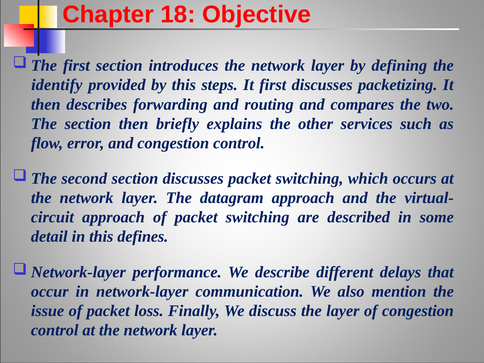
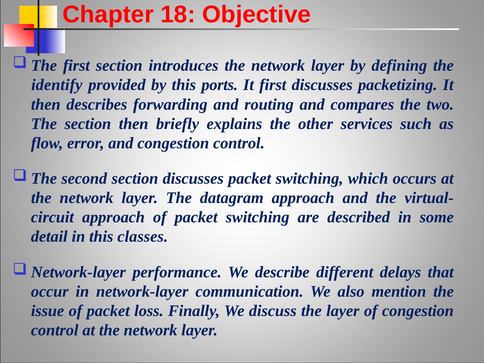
steps: steps -> ports (220, 85)
defines: defines -> classes (143, 237)
